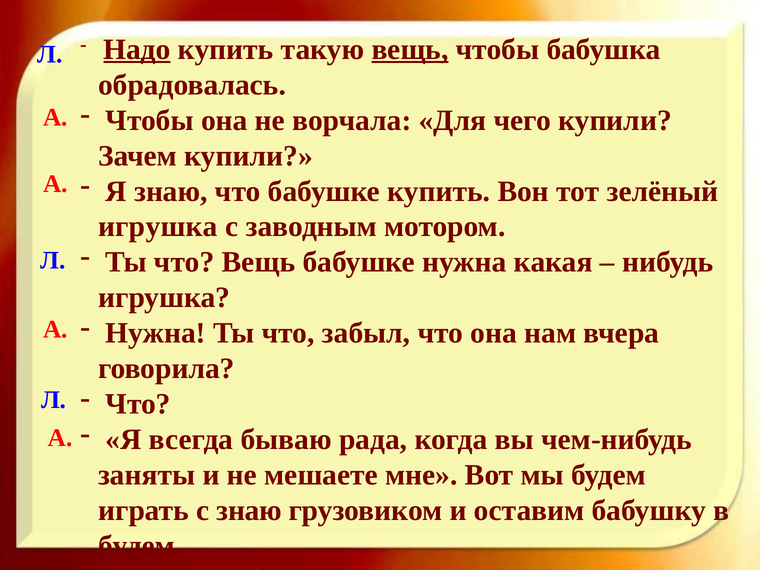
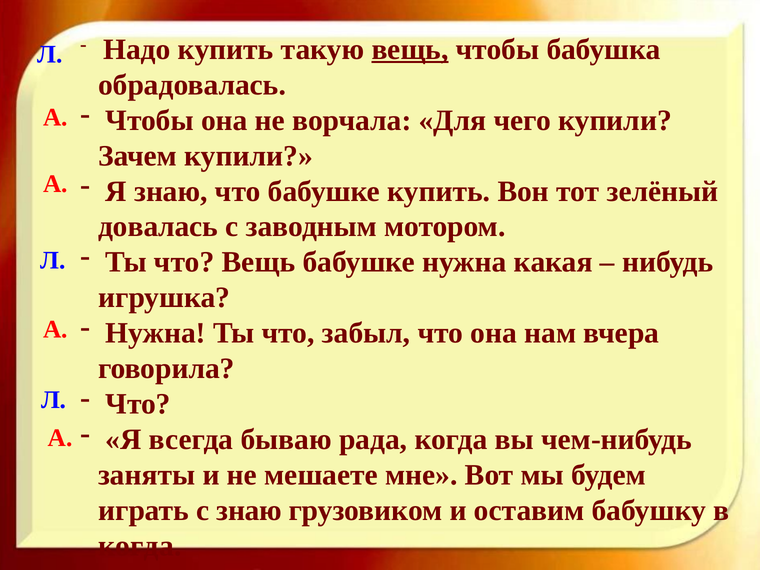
Надо underline: present -> none (137, 49)
игрушка: игрушка -> довалась (158, 227)
будем: будем -> когда (140, 546)
